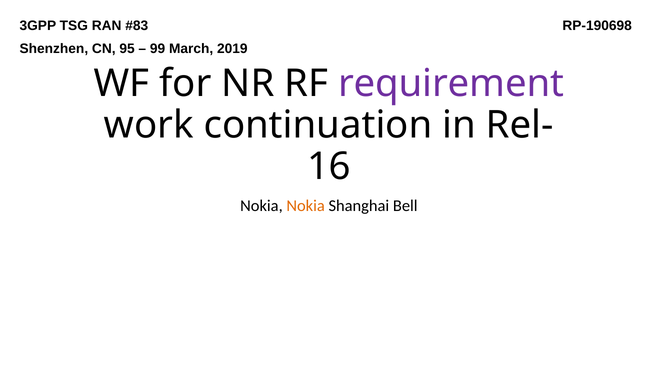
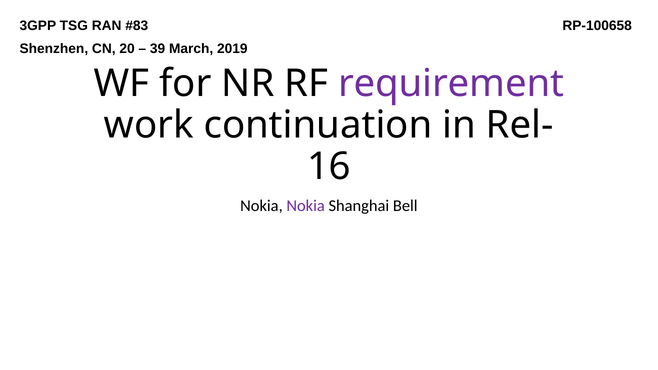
RP-190698: RP-190698 -> RP-100658 (597, 26)
95: 95 -> 20 (127, 49)
99: 99 -> 39 (158, 49)
Nokia colour: orange -> purple (306, 206)
